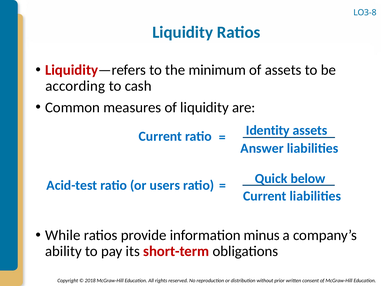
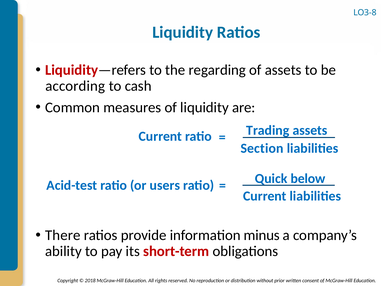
minimum: minimum -> regarding (217, 70)
Identity: Identity -> Trading (268, 130)
Answer: Answer -> Section (262, 148)
While: While -> There (63, 235)
